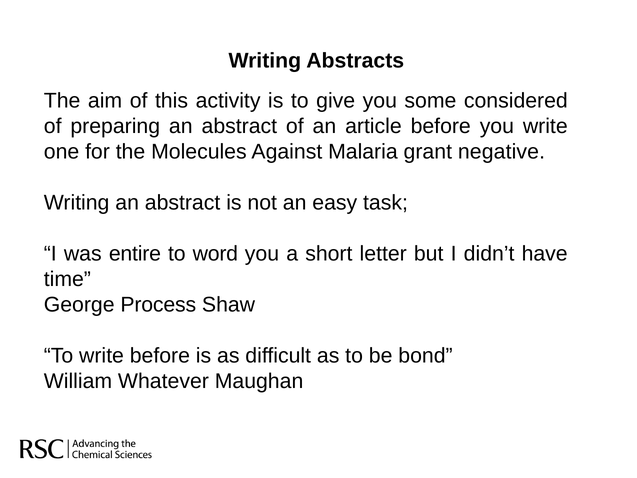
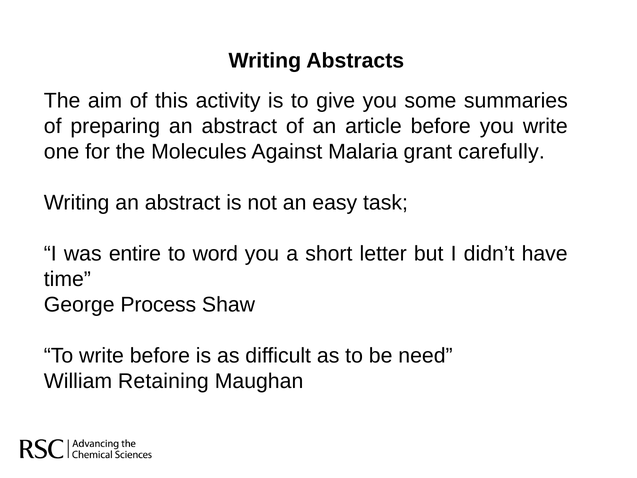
considered: considered -> summaries (516, 101)
negative: negative -> carefully (501, 152)
bond: bond -> need (426, 356)
Whatever: Whatever -> Retaining (163, 381)
